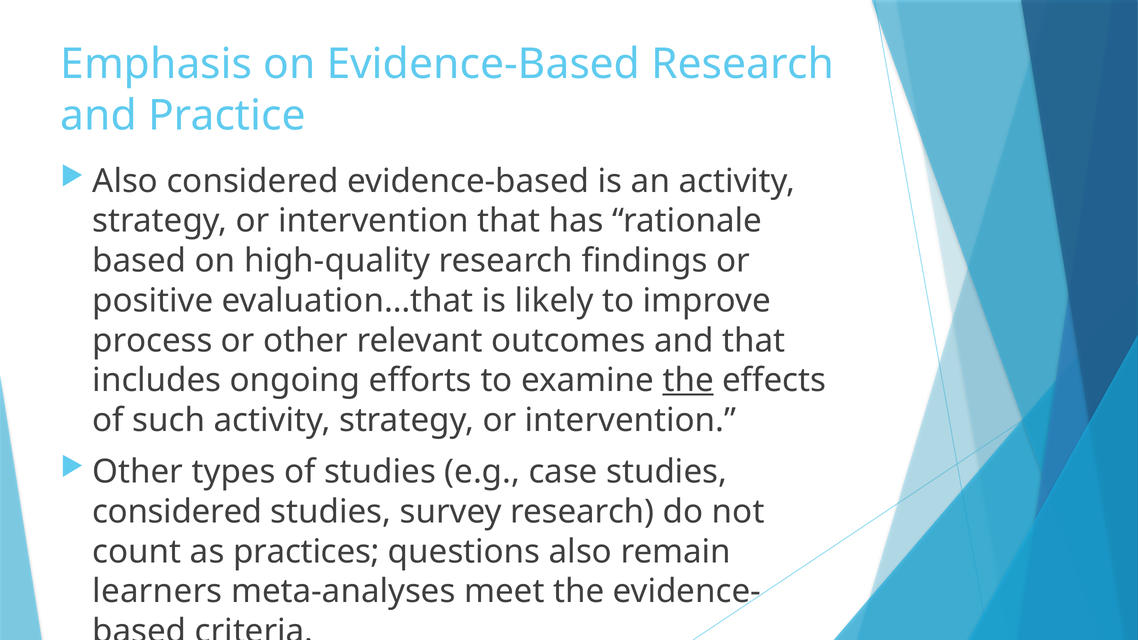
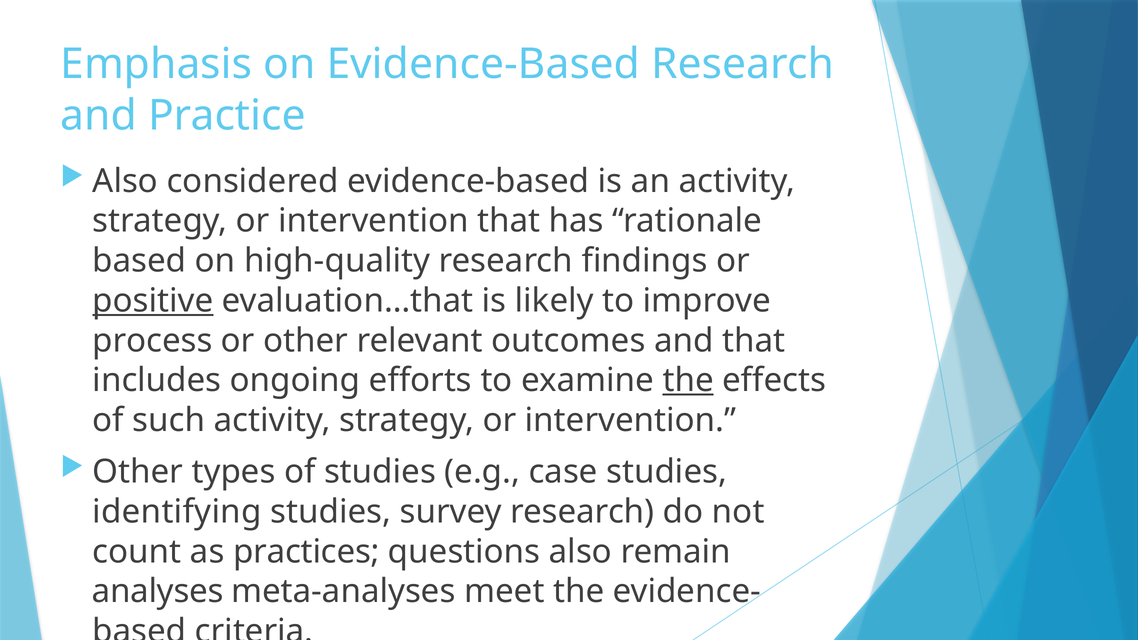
positive underline: none -> present (153, 301)
considered: considered -> identifying (177, 512)
learners: learners -> analyses (158, 592)
